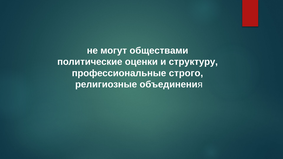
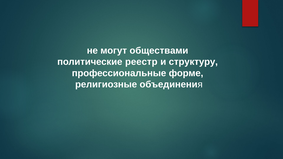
оценки: оценки -> реестр (141, 62)
строго: строго -> форме (186, 73)
